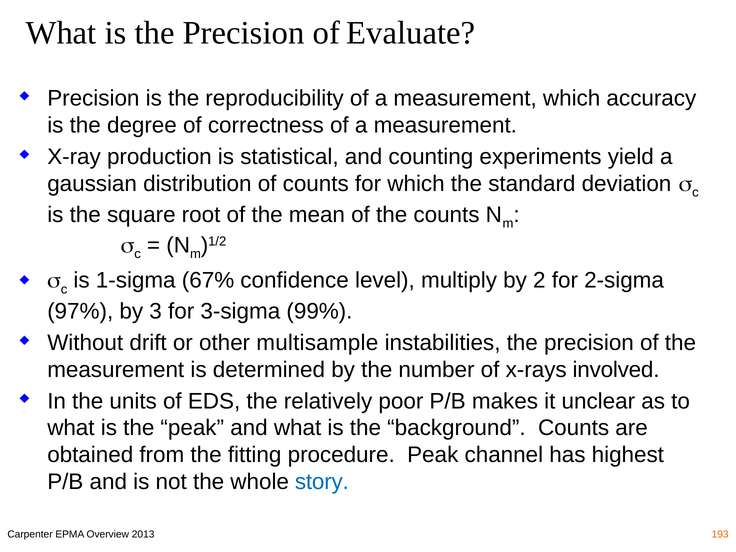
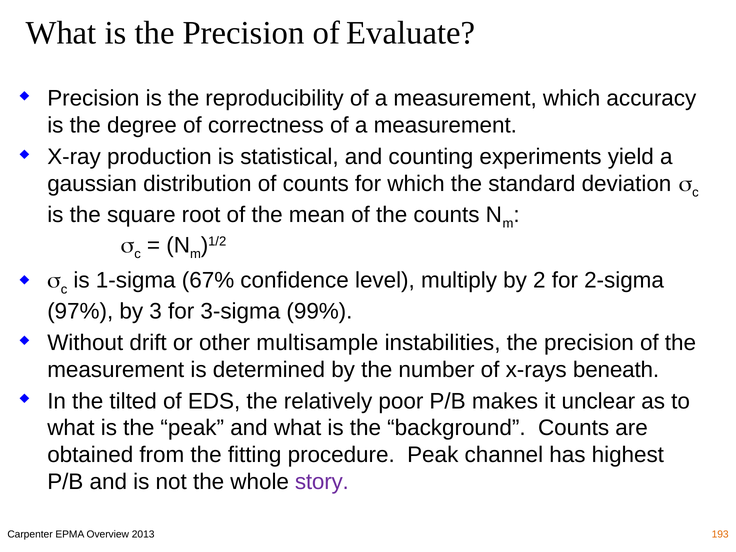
involved: involved -> beneath (616, 370)
units: units -> tilted (133, 401)
story colour: blue -> purple (322, 482)
